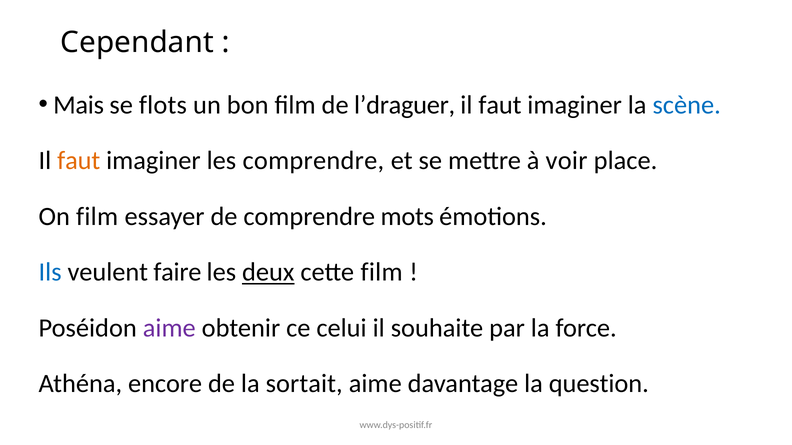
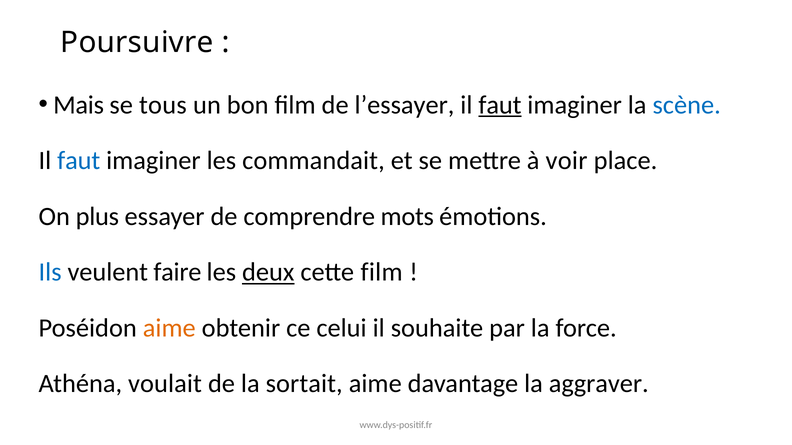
Cependant: Cependant -> Poursuivre (137, 43)
flots: flots -> tous (163, 105)
l’draguer: l’draguer -> l’essayer (404, 105)
faut underline: none -> present (500, 105)
faut colour: orange -> blue (79, 161)
les comprendre: comprendre -> commandait (313, 161)
On film: film -> plus (97, 217)
aime colour: purple -> orange (169, 328)
encore: encore -> voulait (165, 384)
question: question -> aggraver (599, 384)
